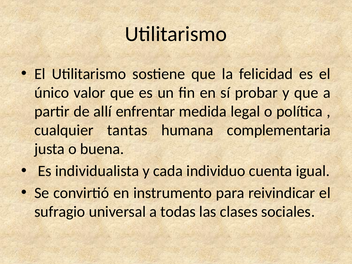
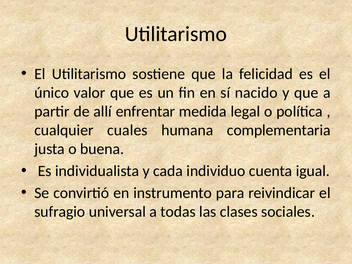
probar: probar -> nacido (256, 93)
tantas: tantas -> cuales (127, 130)
